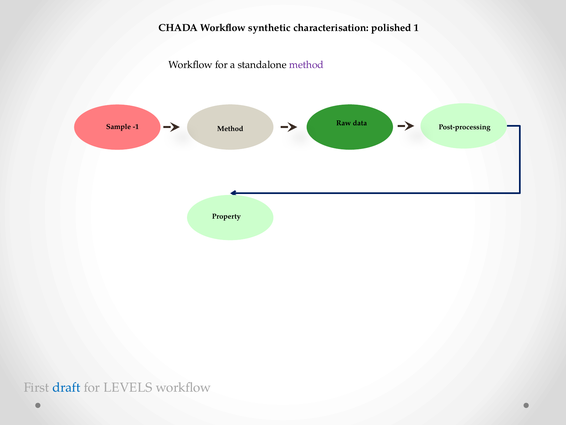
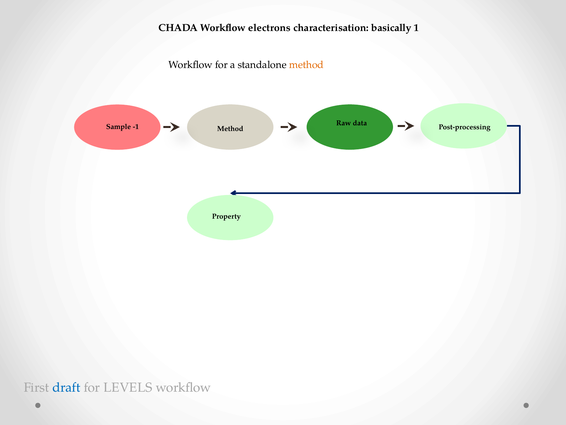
synthetic: synthetic -> electrons (269, 28)
polished: polished -> basically (391, 28)
method colour: purple -> orange (306, 65)
